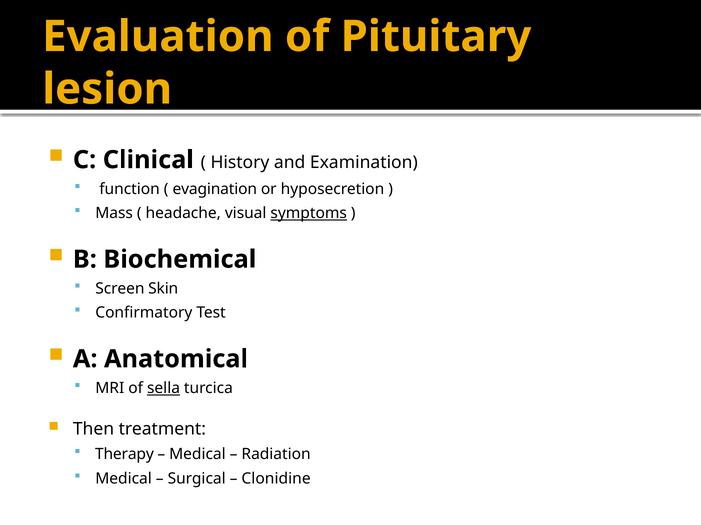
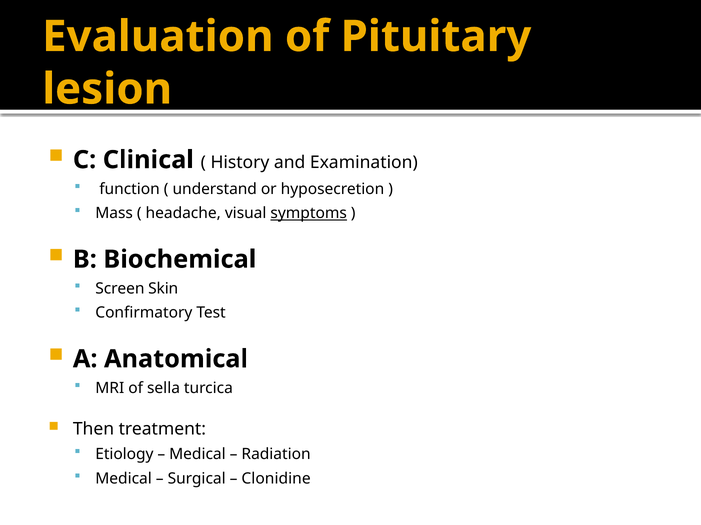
evagination: evagination -> understand (215, 189)
sella underline: present -> none (164, 389)
Therapy: Therapy -> Etiology (124, 455)
